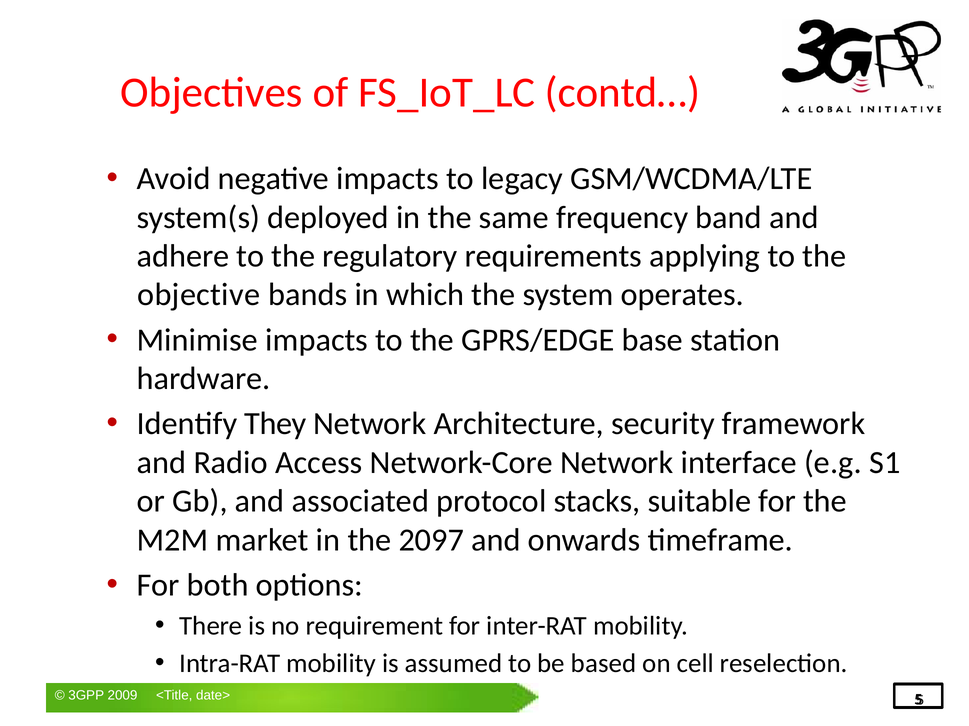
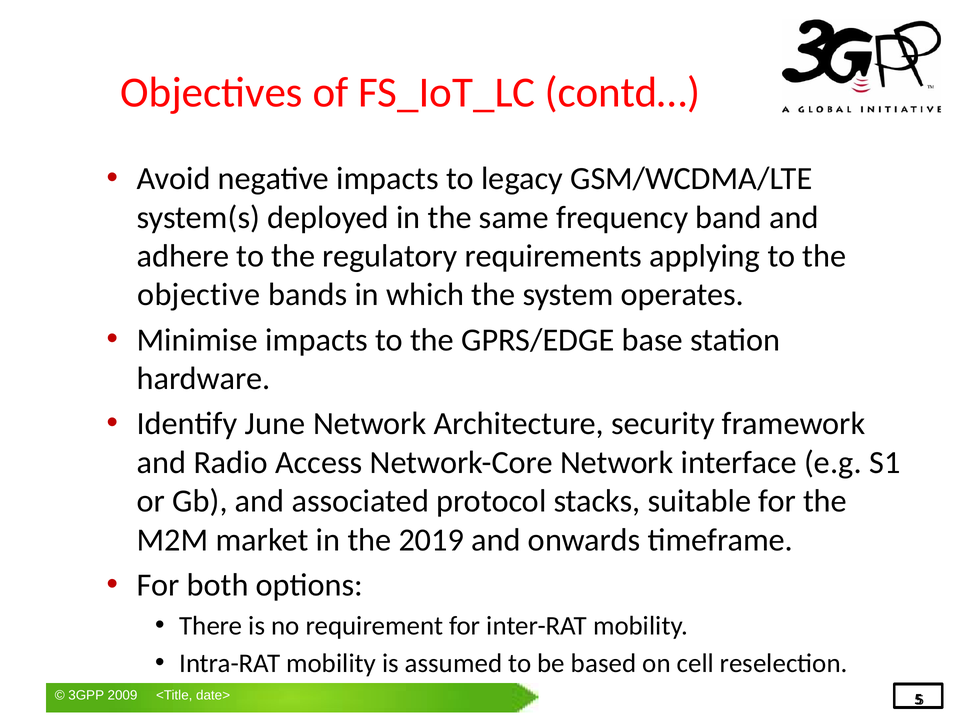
They: They -> June (275, 424)
2097: 2097 -> 2019 (431, 541)
